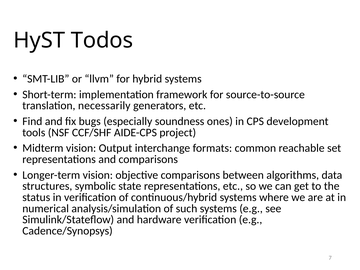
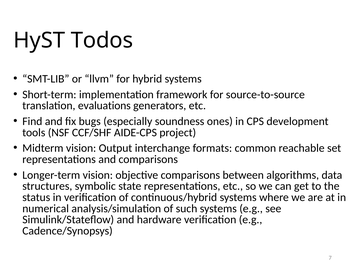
necessarily: necessarily -> evaluations (104, 106)
